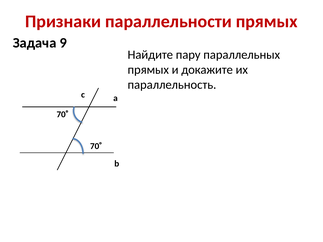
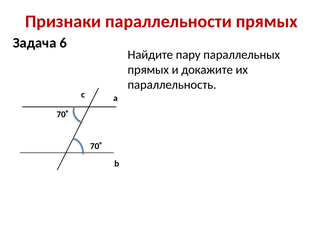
9: 9 -> 6 (63, 43)
